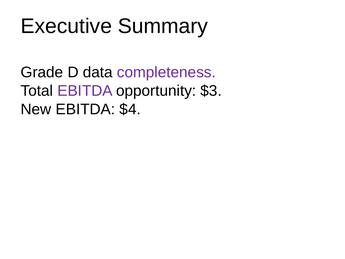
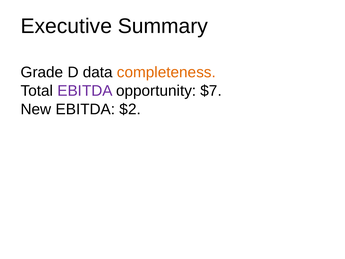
completeness colour: purple -> orange (166, 72)
$3: $3 -> $7 (211, 91)
$4: $4 -> $2 (130, 109)
